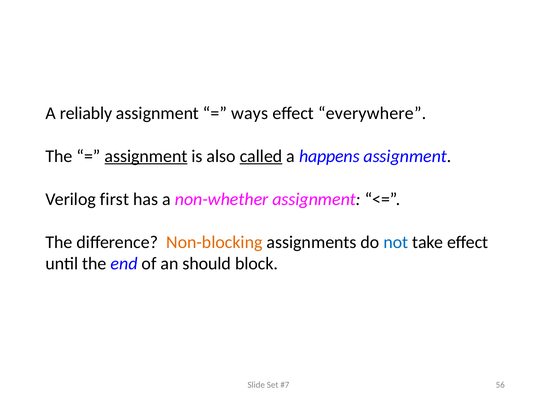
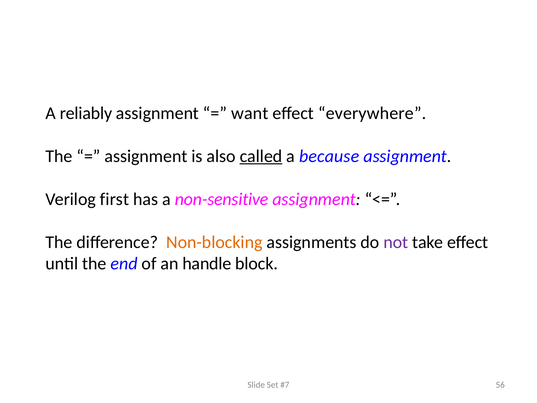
ways: ways -> want (250, 113)
assignment underline: present -> none (146, 156)
happens: happens -> because (329, 156)
non-whether: non-whether -> non-sensitive (222, 199)
not colour: blue -> purple (396, 242)
should: should -> handle (207, 263)
